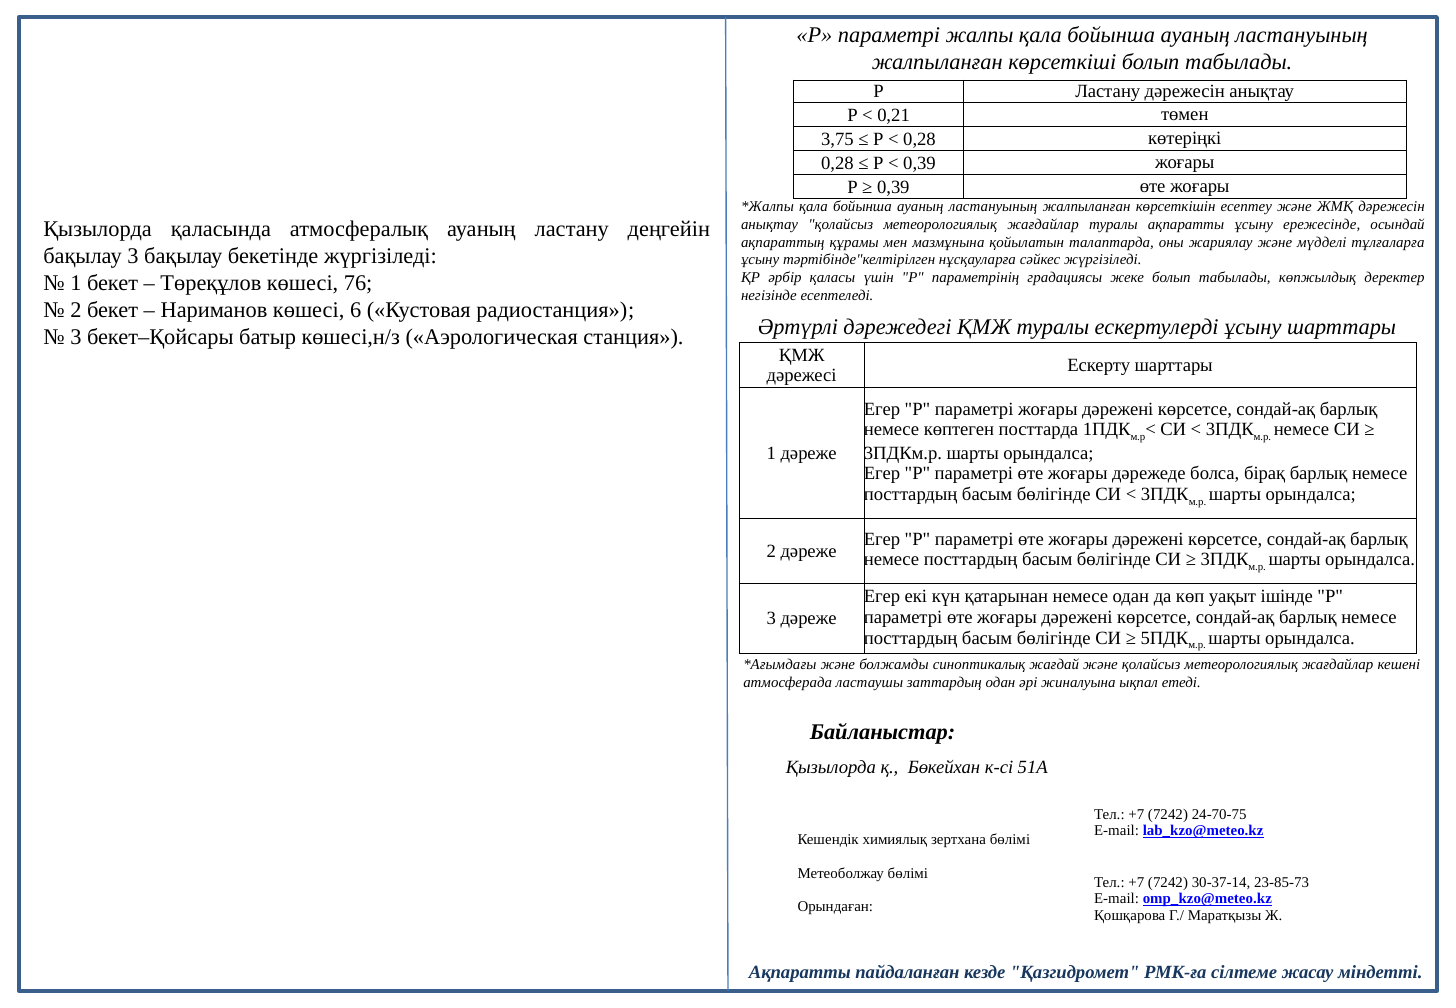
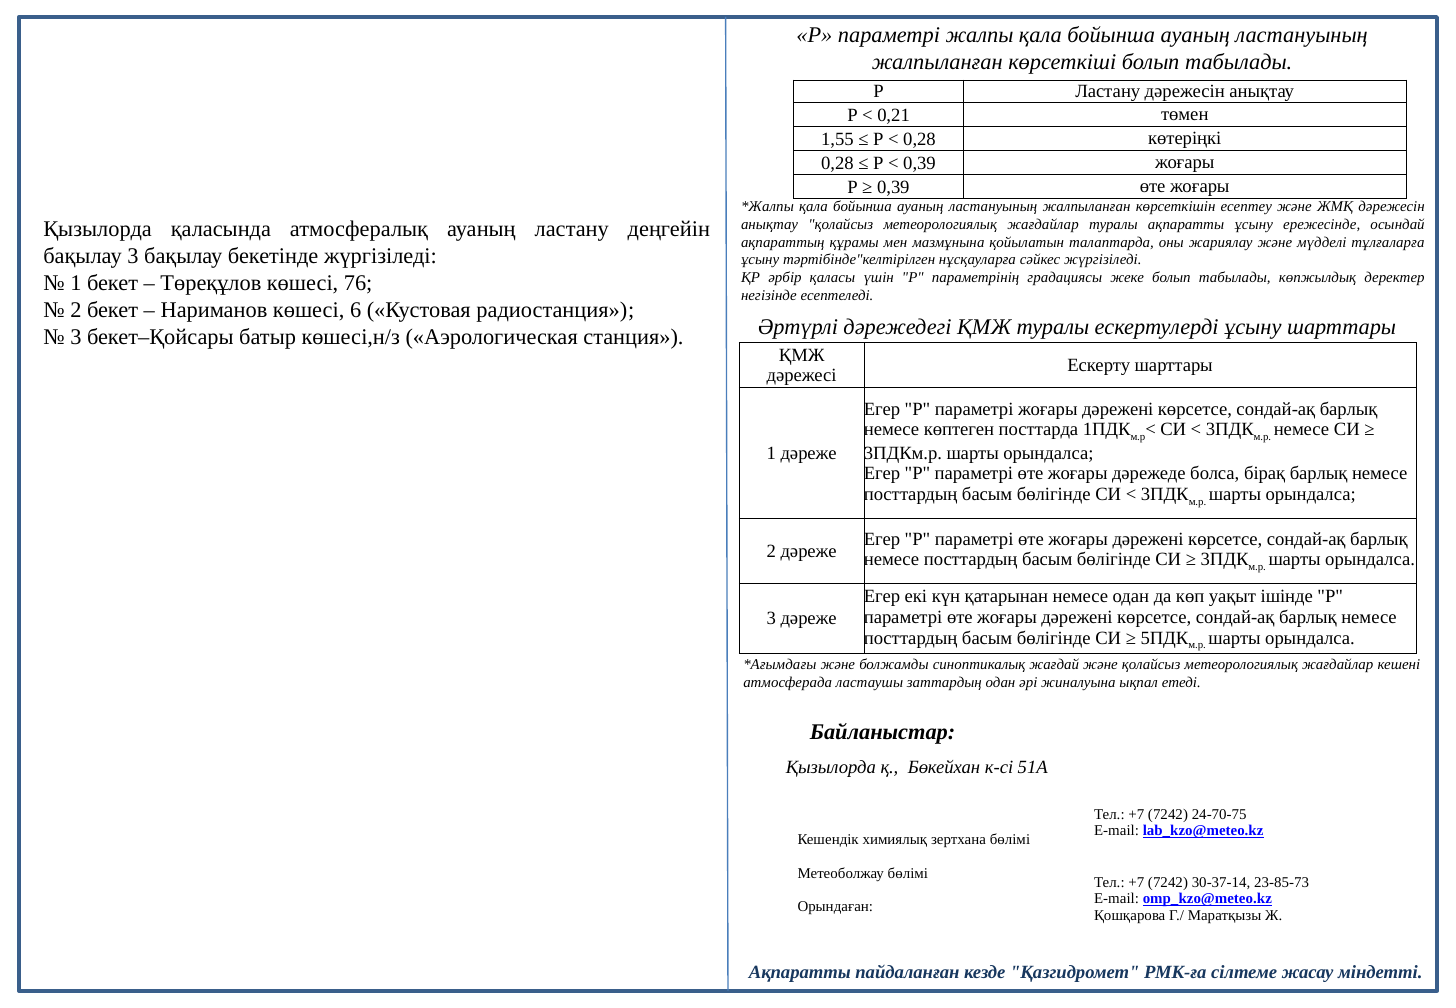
3,75: 3,75 -> 1,55 (837, 139)
